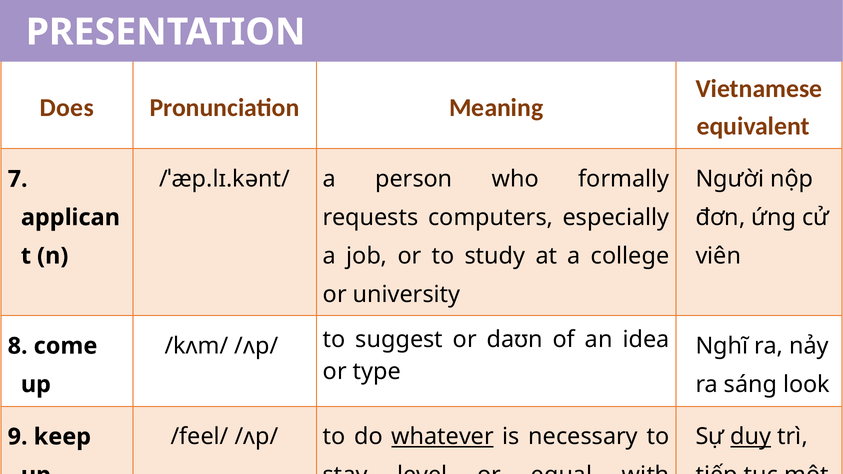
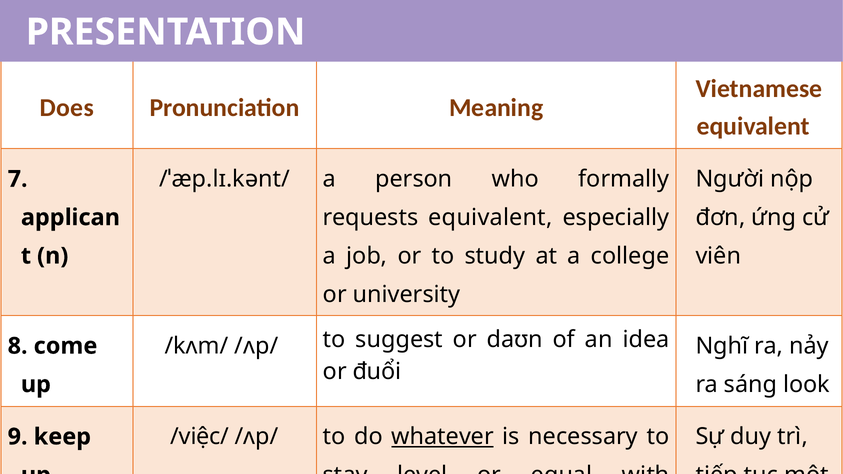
requests computers: computers -> equivalent (490, 218)
type: type -> đuổi (377, 372)
/feel/: /feel/ -> /việc/ (200, 437)
duy underline: present -> none (751, 437)
